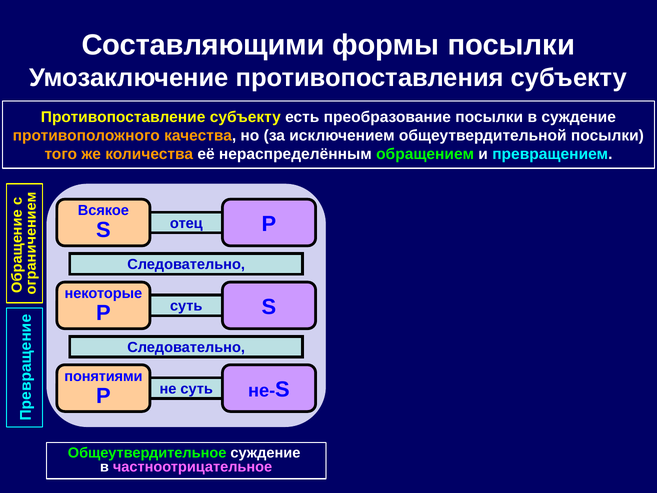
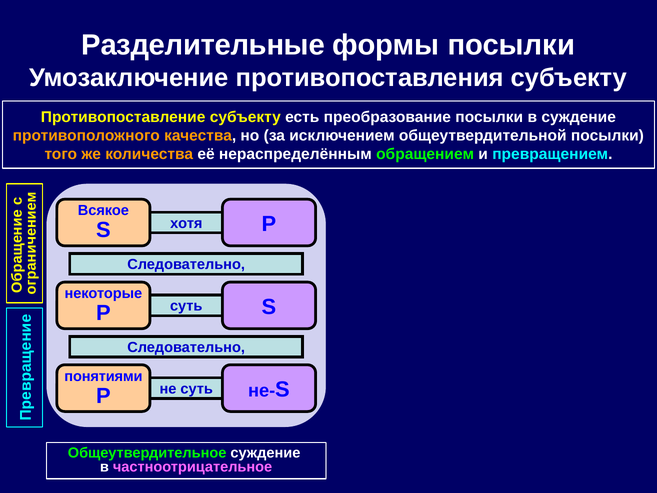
Составляющими: Составляющими -> Разделительные (203, 45)
отец: отец -> хотя (186, 223)
